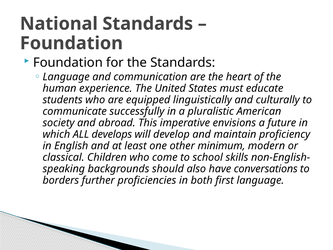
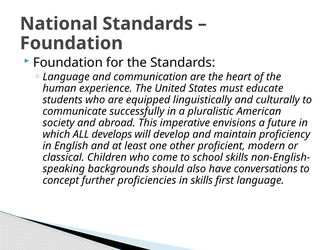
minimum: minimum -> proficient (221, 146)
borders: borders -> concept (61, 180)
in both: both -> skills (202, 180)
